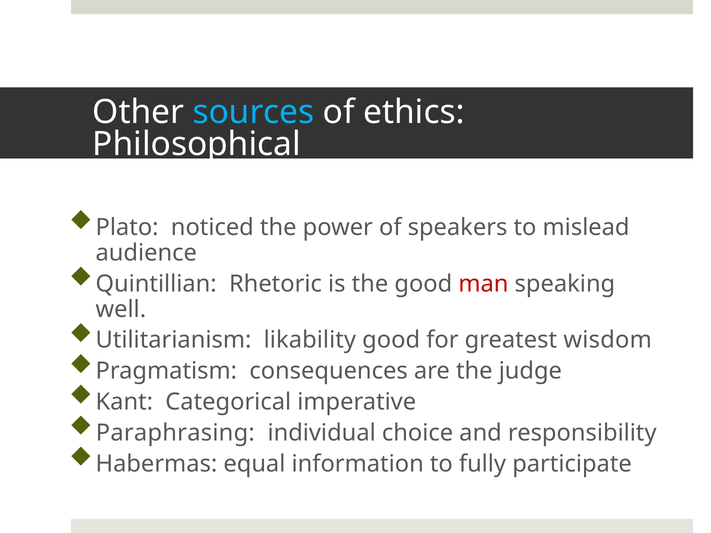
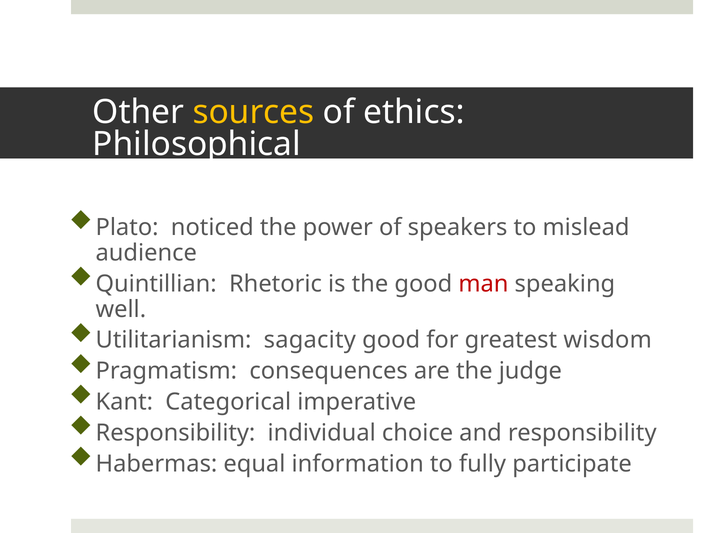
sources colour: light blue -> yellow (254, 112)
likability: likability -> sagacity (310, 340)
Paraphrasing: Paraphrasing -> Responsibility (175, 433)
